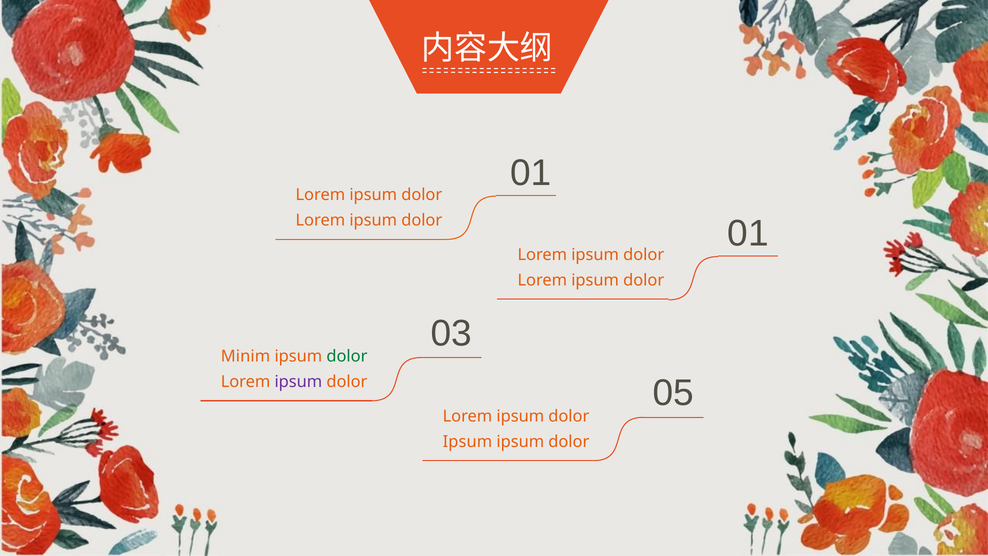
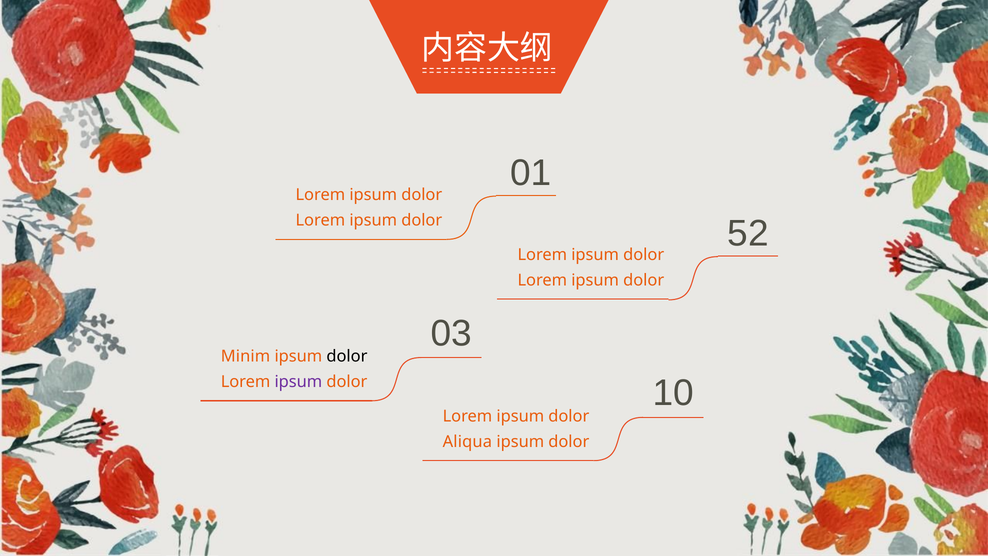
dolor 01: 01 -> 52 (748, 233)
dolor colour: green -> black (347, 356)
05: 05 -> 10 (673, 393)
Ipsum: Ipsum -> Aliqua (467, 442)
